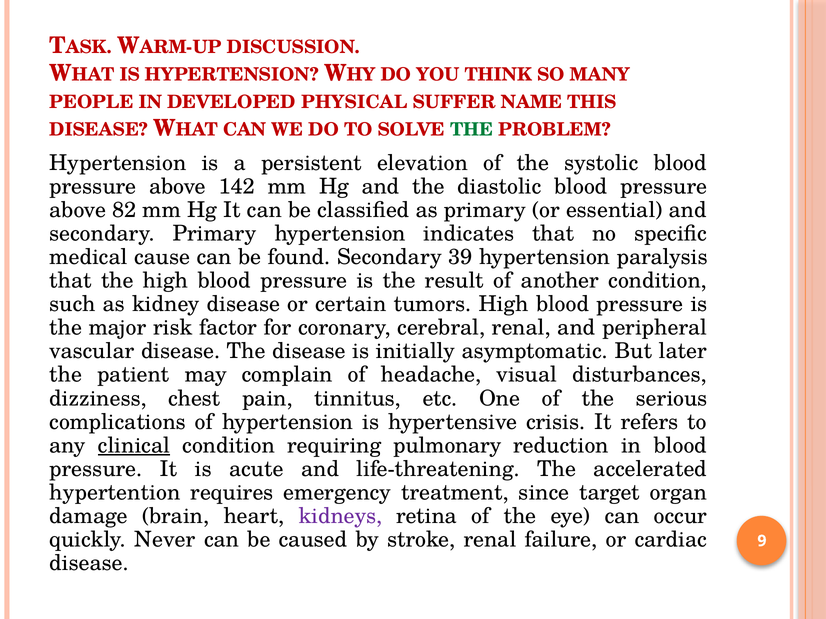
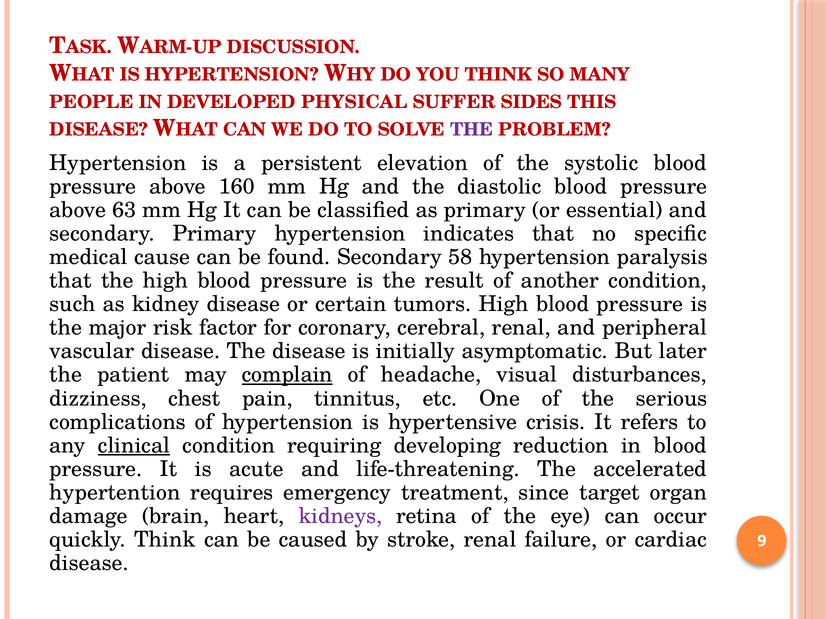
NAME: NAME -> SIDES (531, 102)
THE colour: green -> purple (472, 130)
142: 142 -> 160 (237, 187)
82: 82 -> 63 (124, 210)
39: 39 -> 58 (460, 257)
complain underline: none -> present (287, 375)
pulmonary: pulmonary -> developing (447, 446)
quickly Never: Never -> Think (165, 540)
